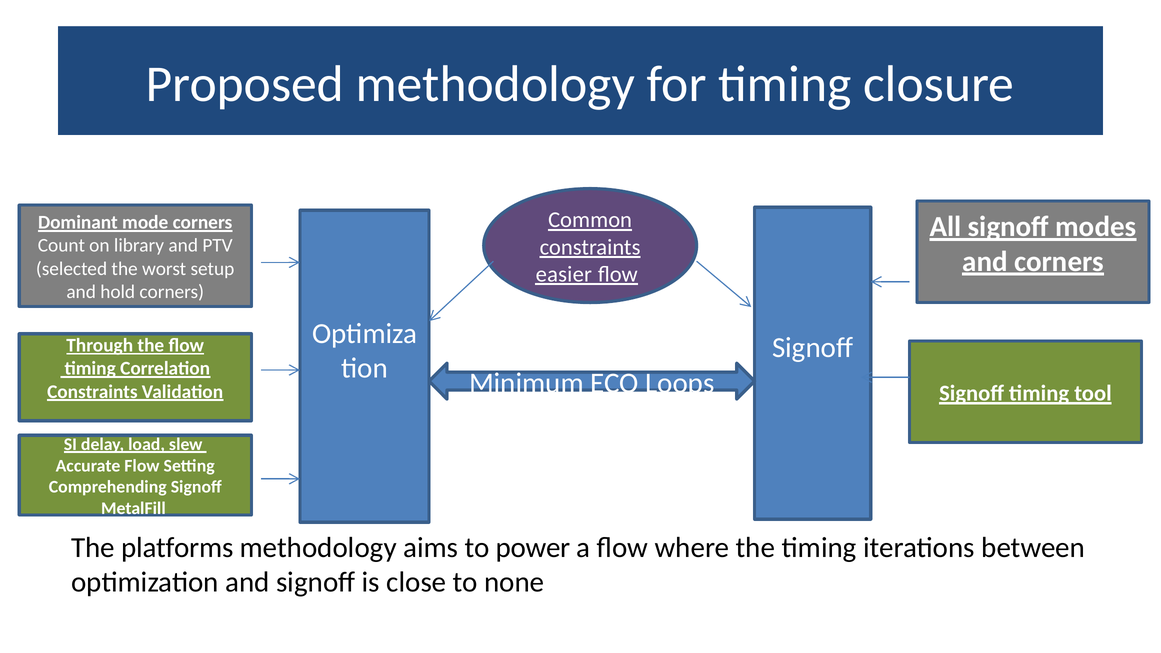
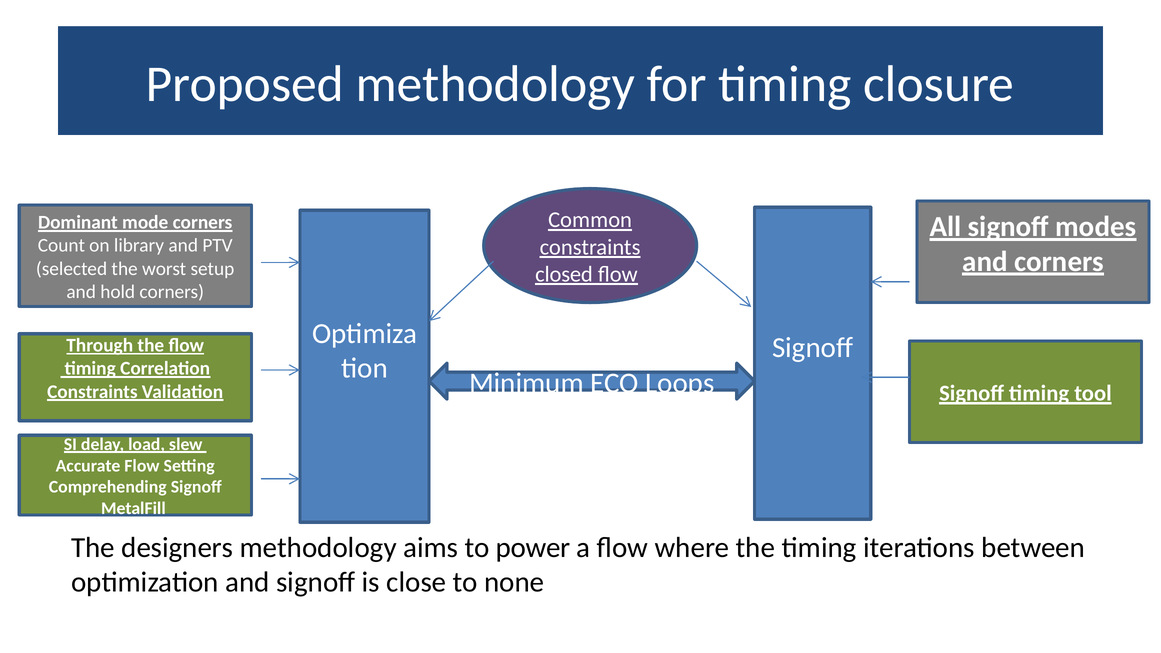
easier: easier -> closed (564, 274)
platforms: platforms -> designers (177, 548)
